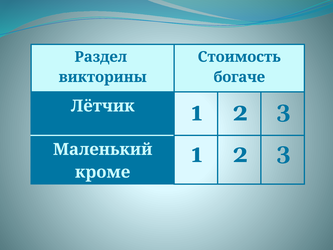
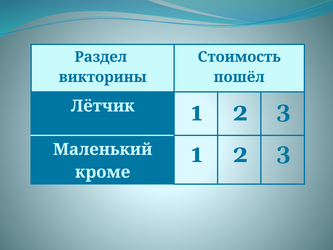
богаче: богаче -> пошёл (239, 77)
